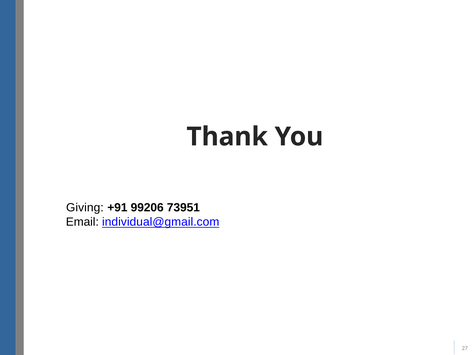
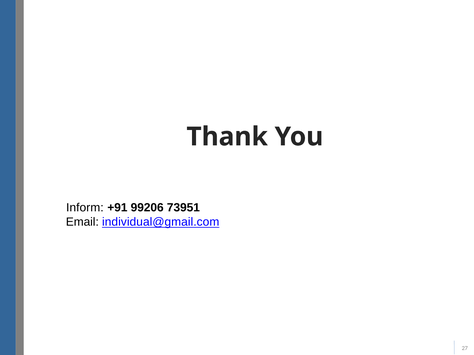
Giving: Giving -> Inform (85, 208)
